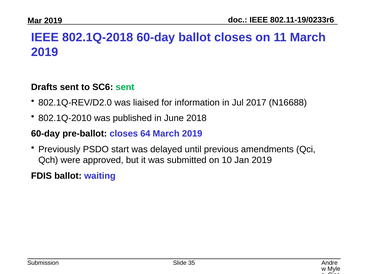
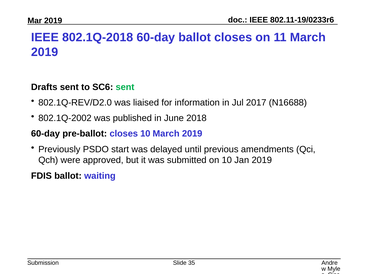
802.1Q-2010: 802.1Q-2010 -> 802.1Q-2002 (65, 118)
closes 64: 64 -> 10 (145, 134)
